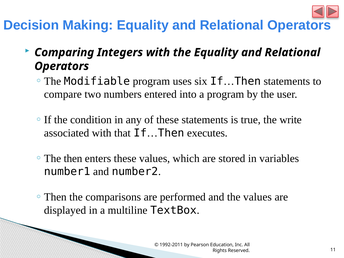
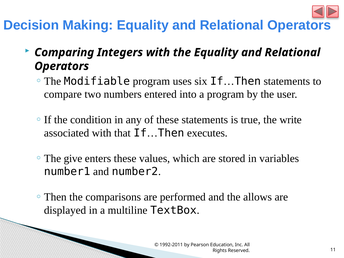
then: then -> give (73, 158)
the values: values -> allows (258, 197)
